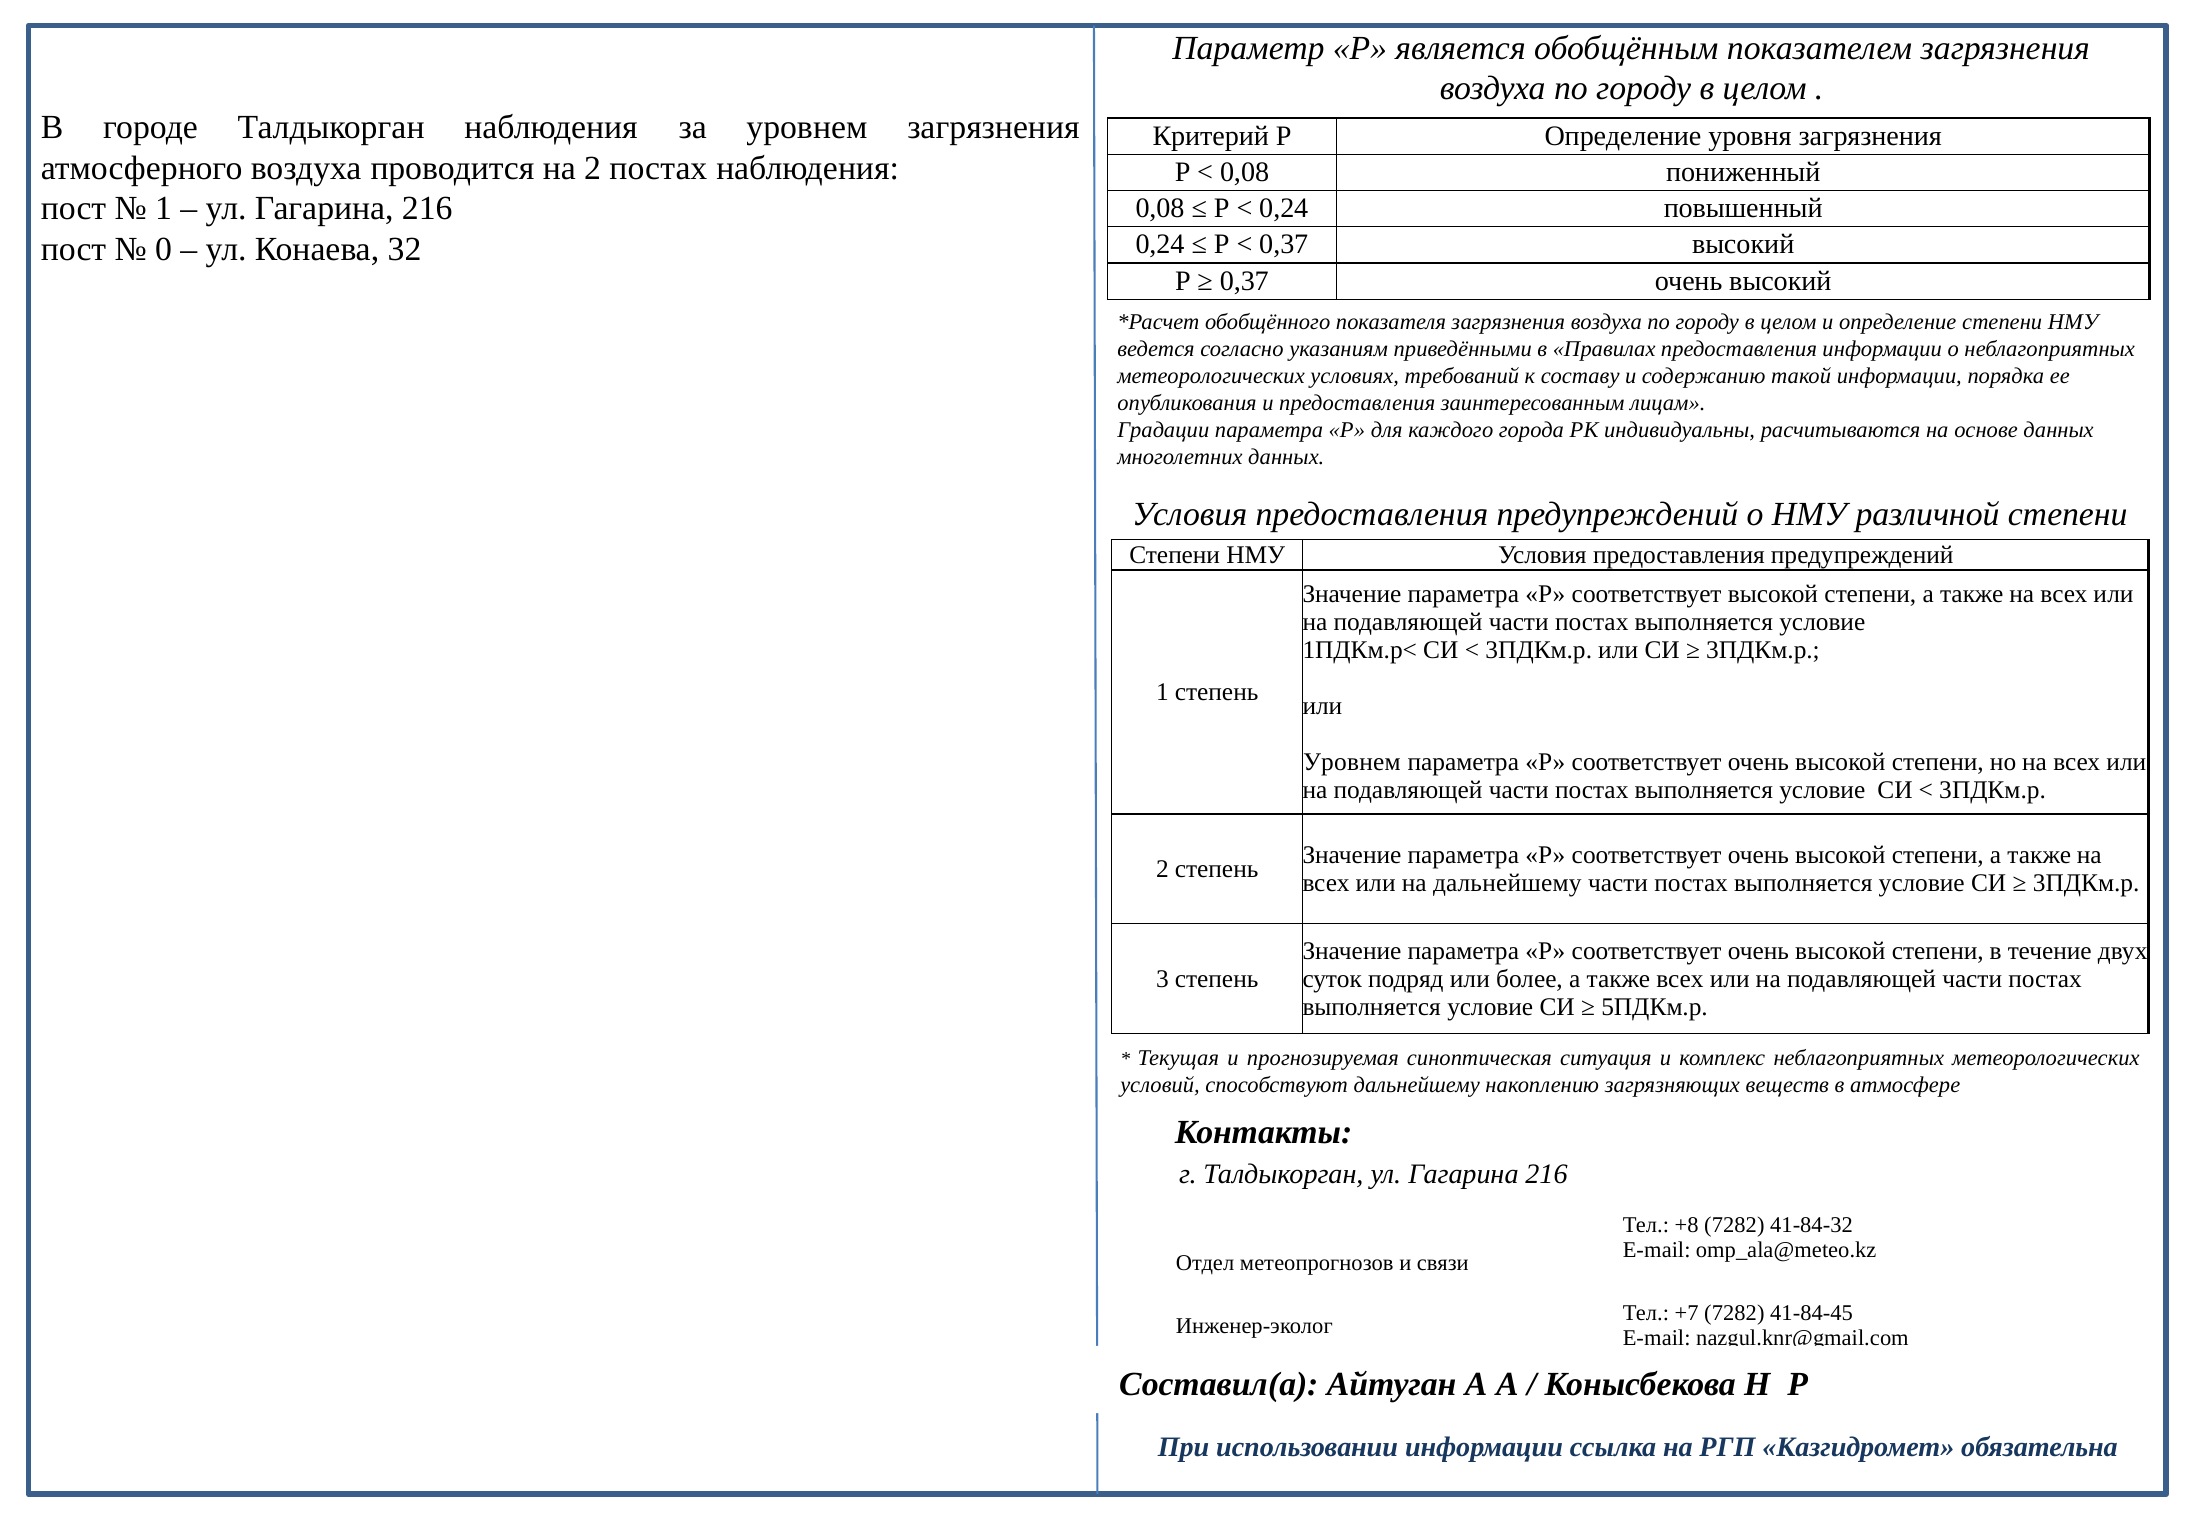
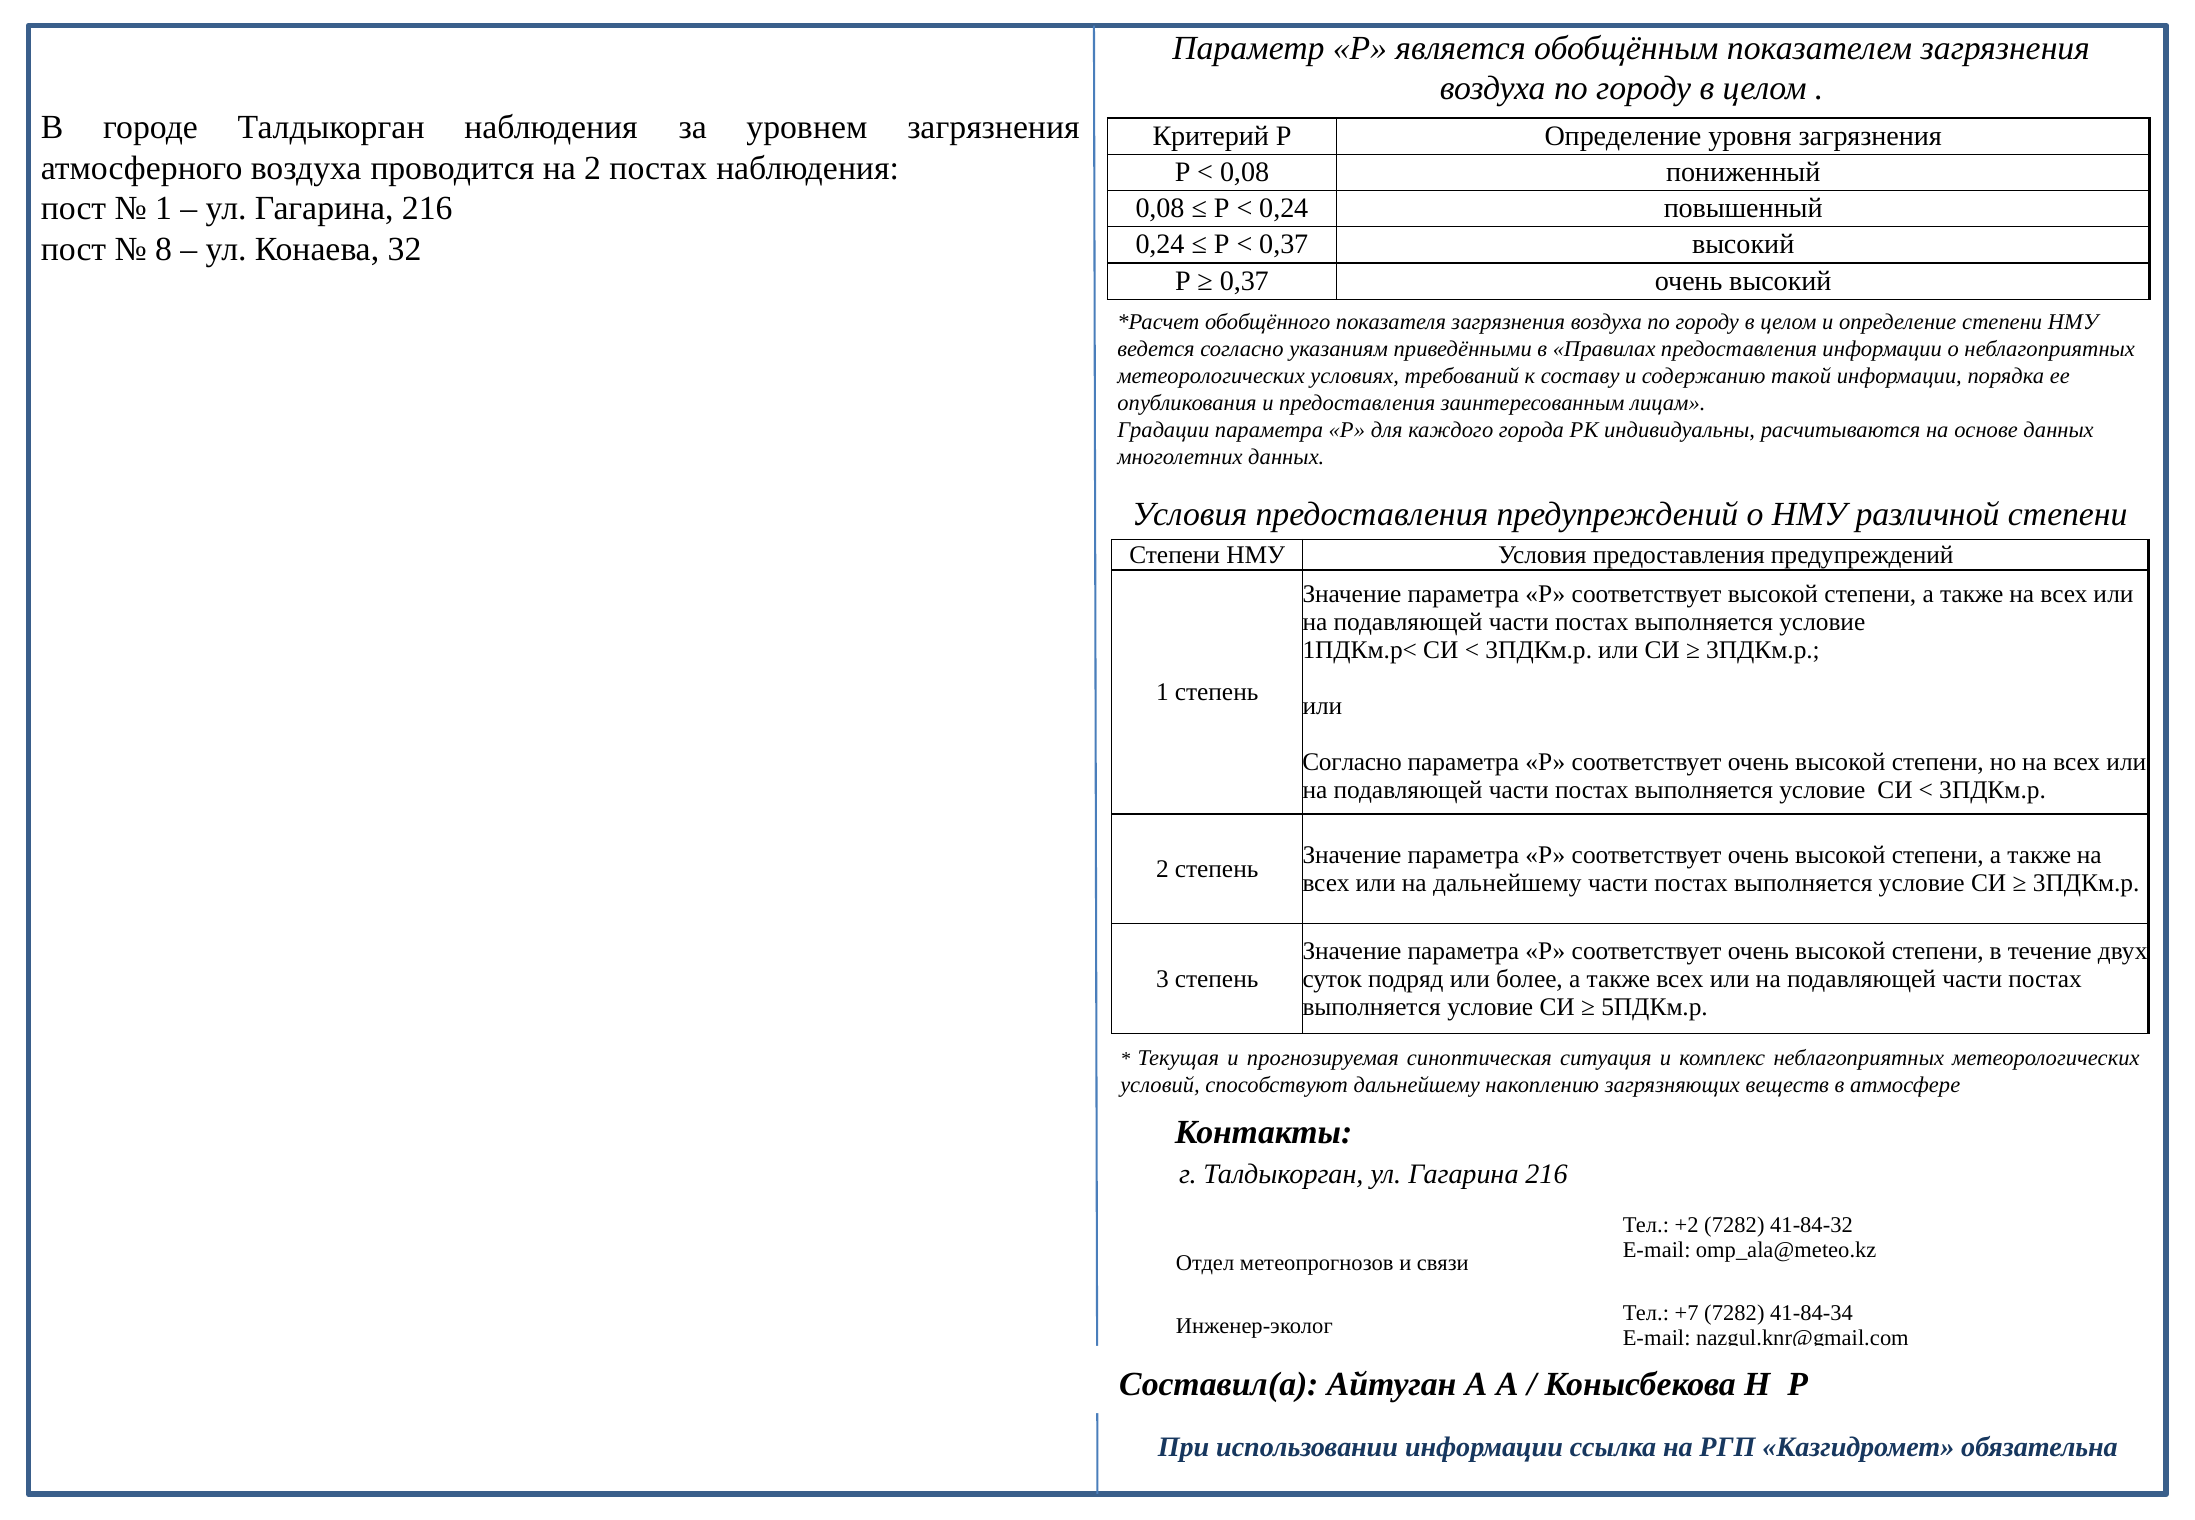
0: 0 -> 8 (164, 249)
Уровнем: Уровнем -> Согласно (1352, 762)
+8: +8 -> +2 (1687, 1225)
41-84-45: 41-84-45 -> 41-84-34 (1812, 1313)
